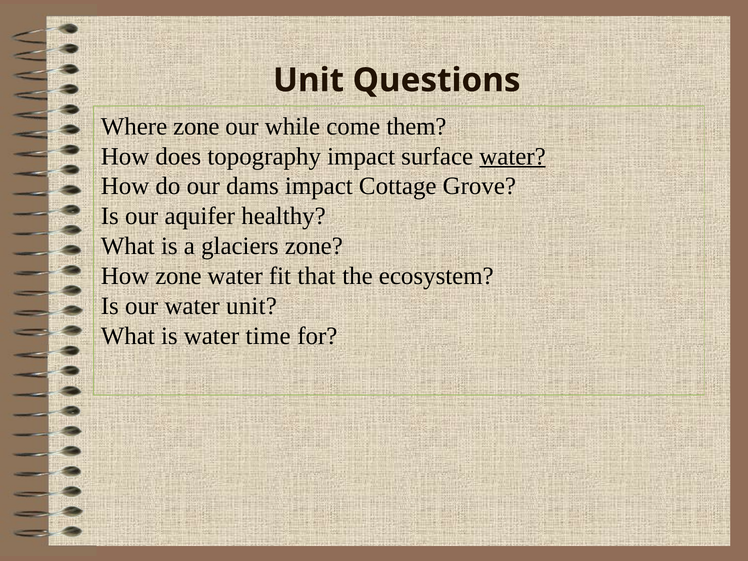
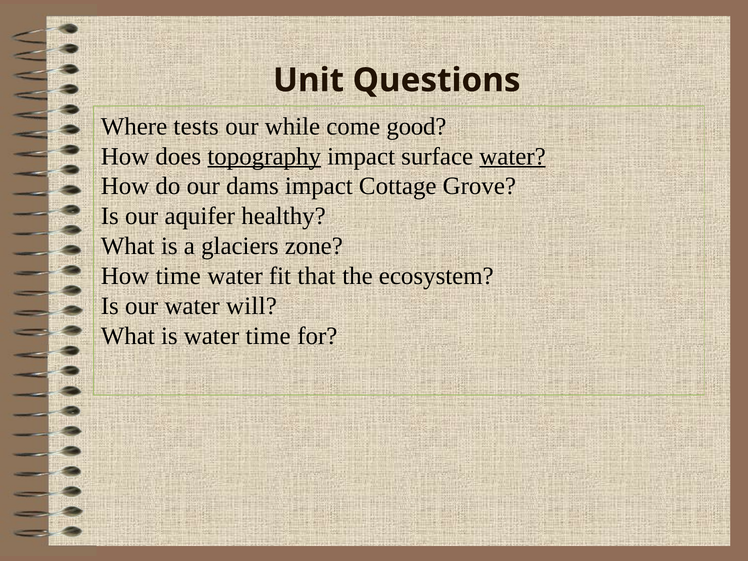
Where zone: zone -> tests (196, 126)
them: them -> good (416, 126)
topography underline: none -> present (264, 156)
How zone: zone -> time (178, 276)
water unit: unit -> will (251, 306)
